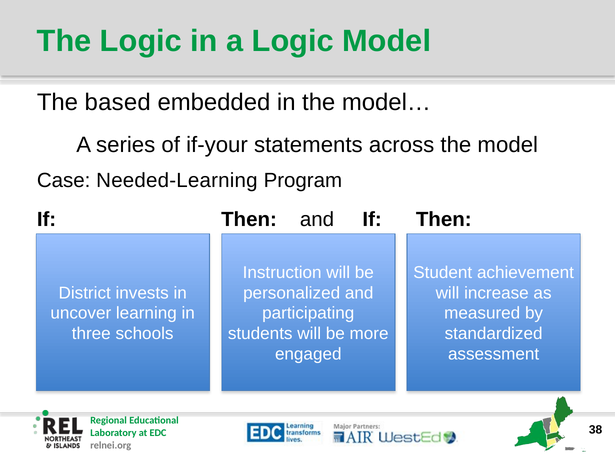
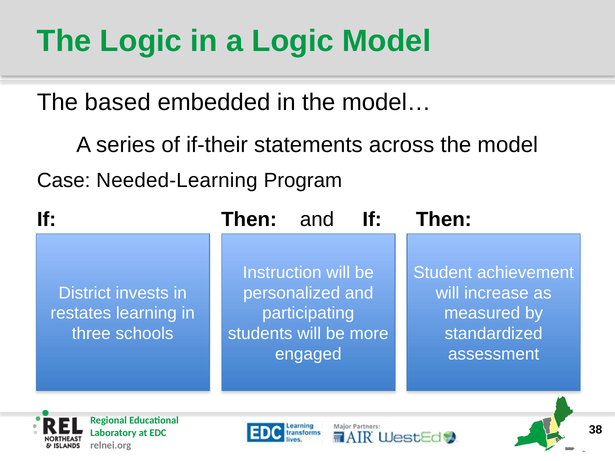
if-your: if-your -> if-their (217, 145)
uncover: uncover -> restates (81, 314)
